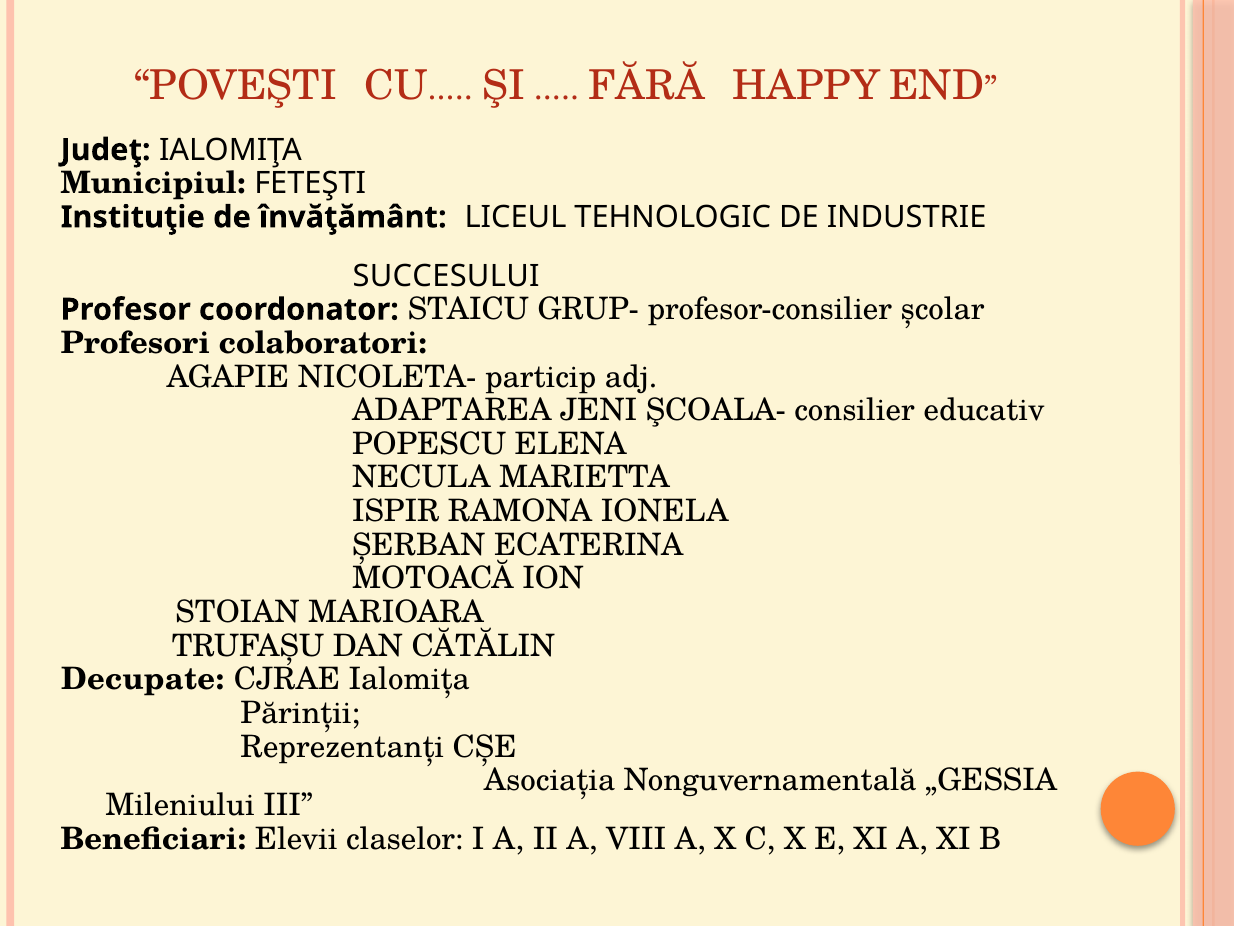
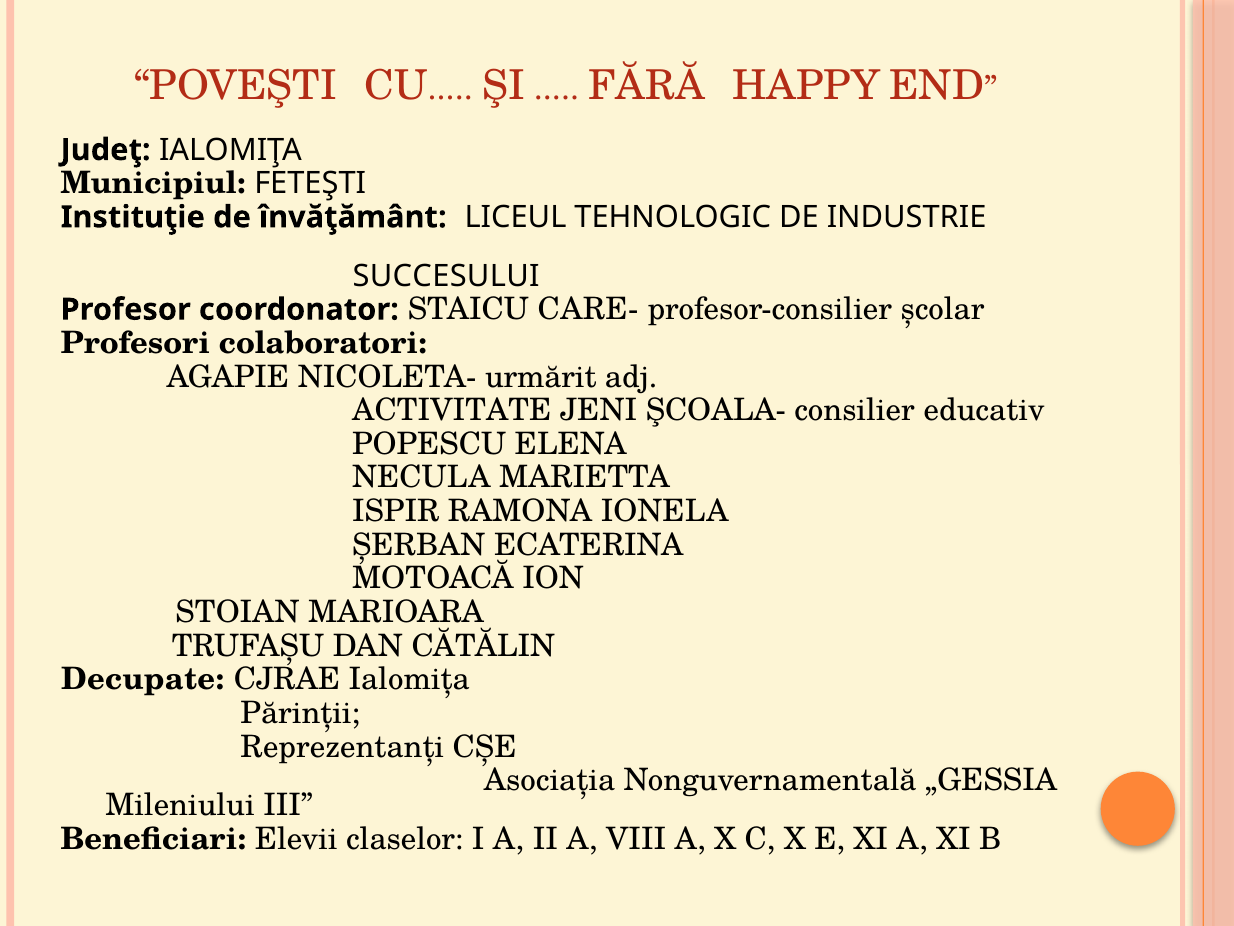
GRUP-: GRUP- -> CARE- (588, 309)
particip: particip -> urmărit (541, 377)
ADAPTAREA: ADAPTAREA -> ACTIVITATE (452, 410)
